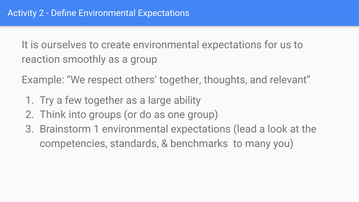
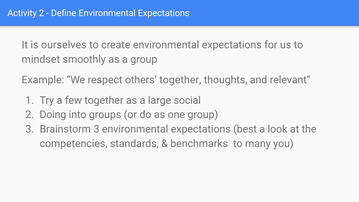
reaction: reaction -> mindset (41, 59)
ability: ability -> social (187, 100)
Think: Think -> Doing (53, 115)
Brainstorm 1: 1 -> 3 (96, 129)
lead: lead -> best (245, 129)
